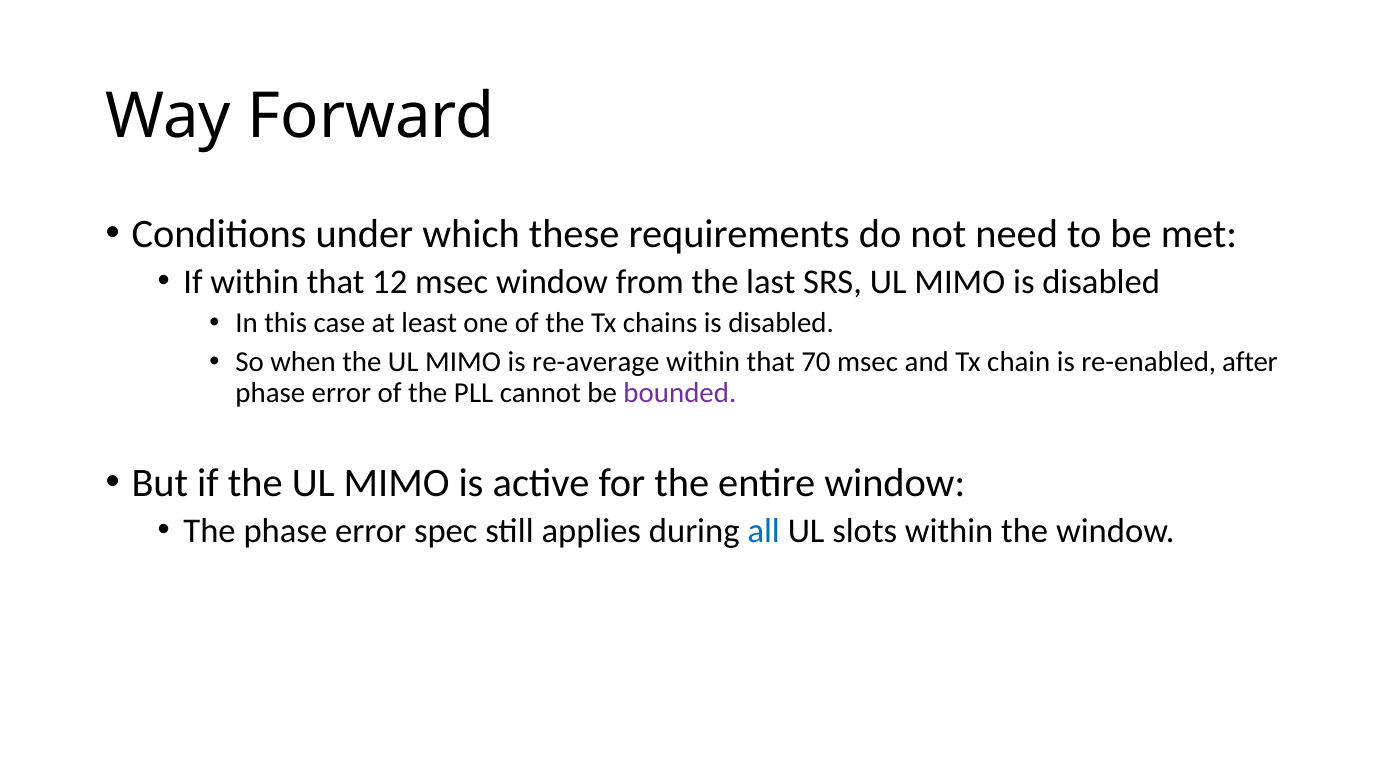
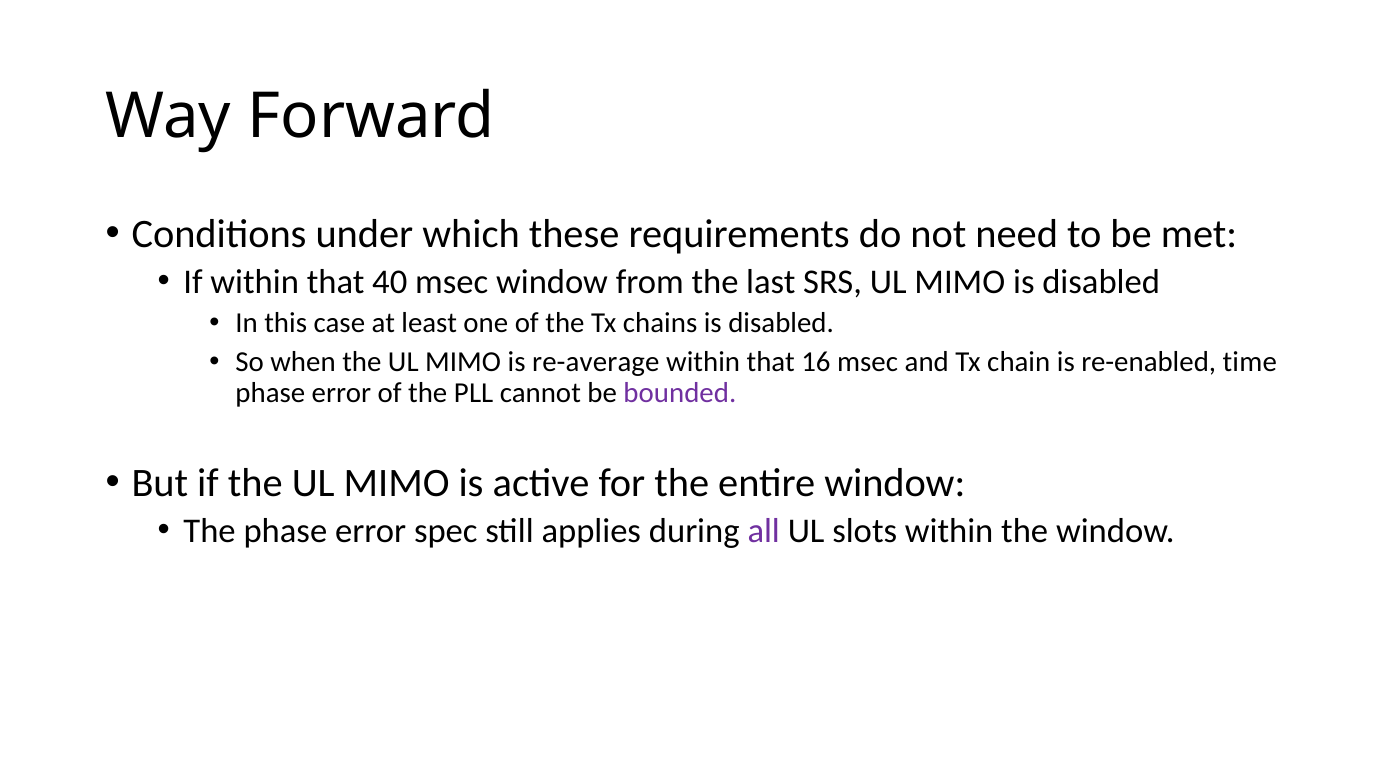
12: 12 -> 40 (390, 282)
70: 70 -> 16 (816, 362)
after: after -> time (1250, 362)
all colour: blue -> purple (764, 531)
